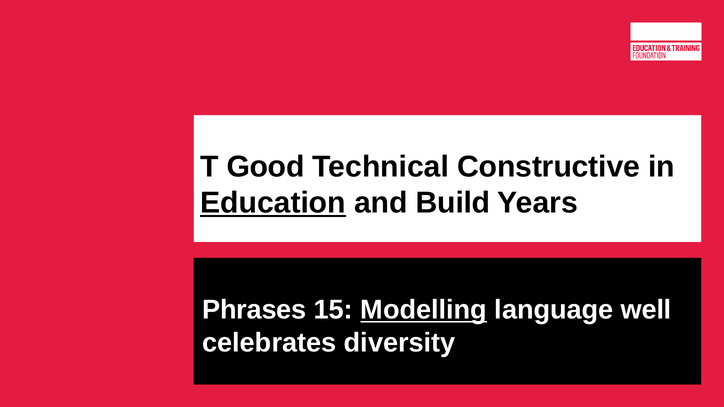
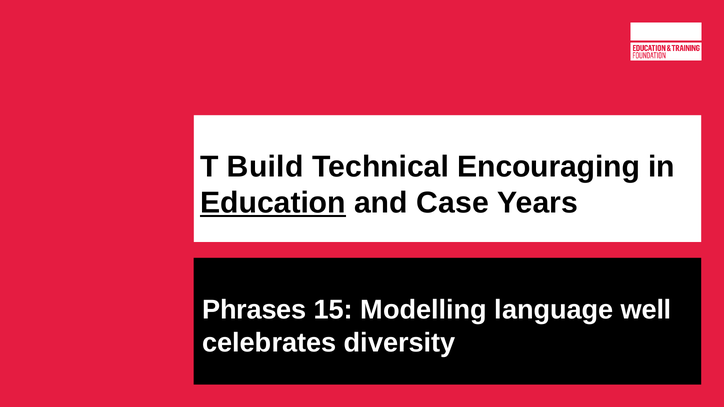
Good: Good -> Build (265, 167)
Constructive: Constructive -> Encouraging (549, 167)
Build: Build -> Case (453, 203)
Modelling underline: present -> none (424, 310)
